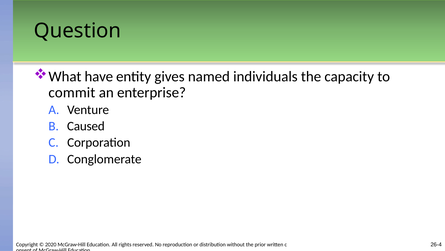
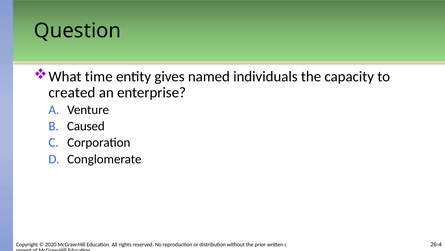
have: have -> time (99, 76)
commit: commit -> created (72, 92)
